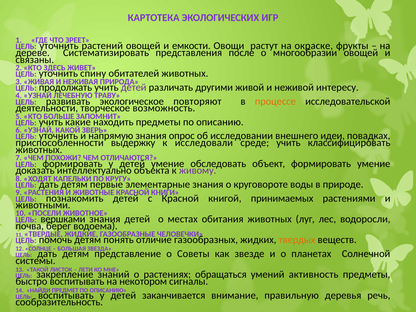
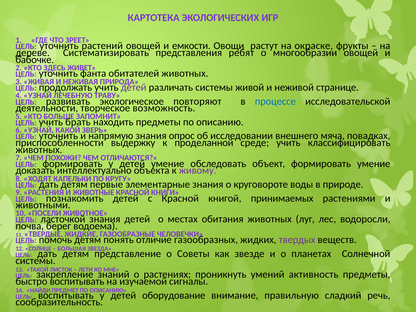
после: после -> ребят (241, 53)
связаны: связаны -> бабочке (35, 60)
спину: спину -> фанта (93, 74)
различать другими: другими -> системы (214, 87)
интересу: интересу -> странице (337, 87)
процессе colour: orange -> blue (275, 101)
какие: какие -> брать (78, 122)
идеи: идеи -> мяча (333, 136)
исследовали: исследовали -> проделанной (204, 143)
вершками: вершками -> ласточкой (63, 219)
твердых colour: orange -> purple (297, 240)
обращаться: обращаться -> проникнуть (221, 274)
некотором: некотором -> изучаемой (143, 281)
заканчивается: заканчивается -> оборудование (174, 295)
деревья: деревья -> сладкий (343, 295)
